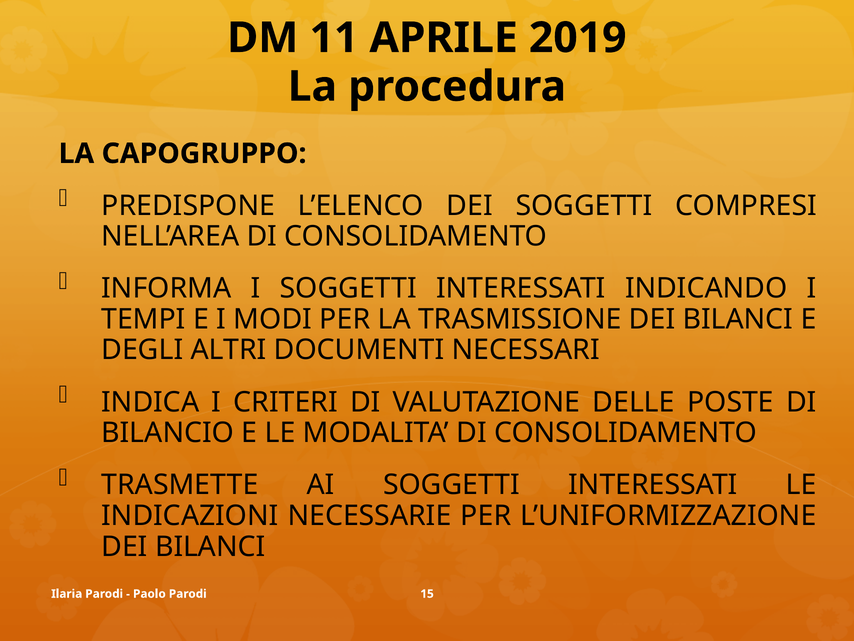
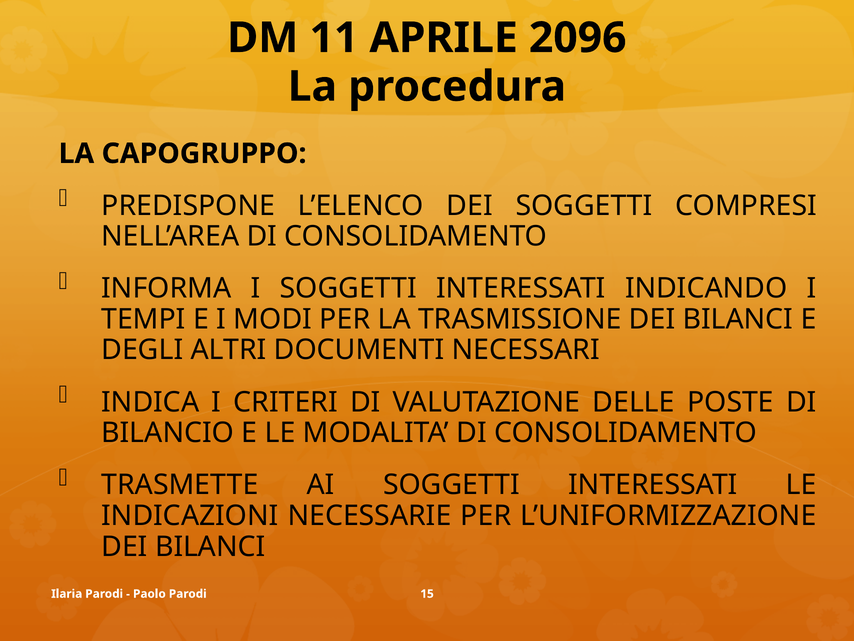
2019: 2019 -> 2096 (578, 38)
